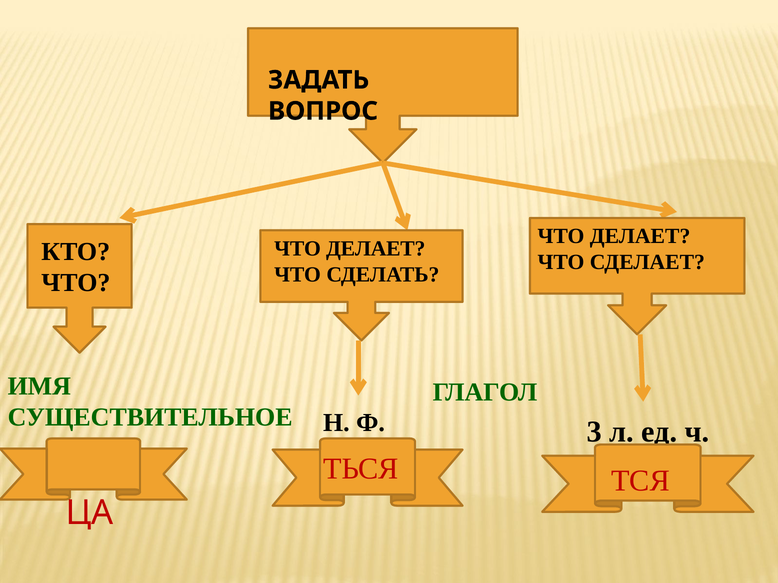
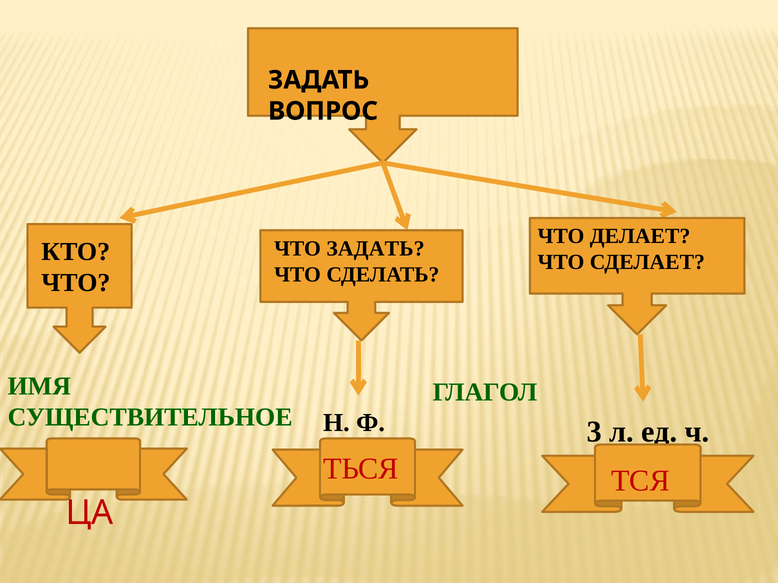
ДЕЛАЕТ: ДЕЛАЕТ -> ЗАДАТЬ (376, 249)
